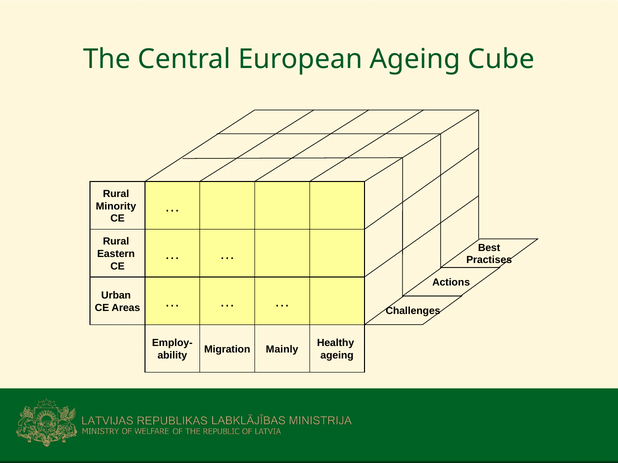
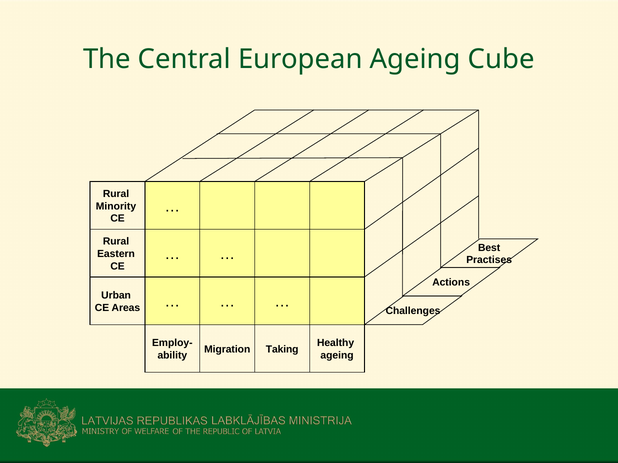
Mainly: Mainly -> Taking (282, 350)
